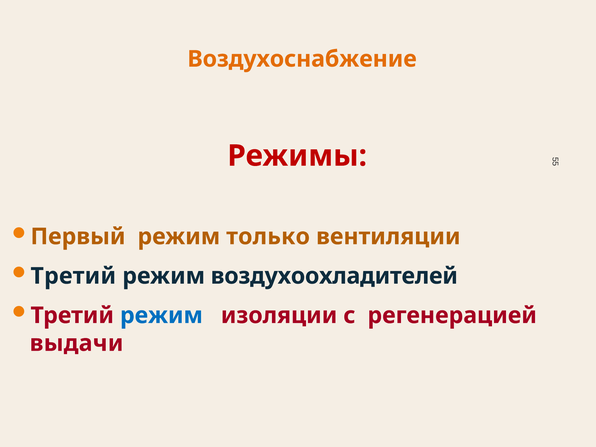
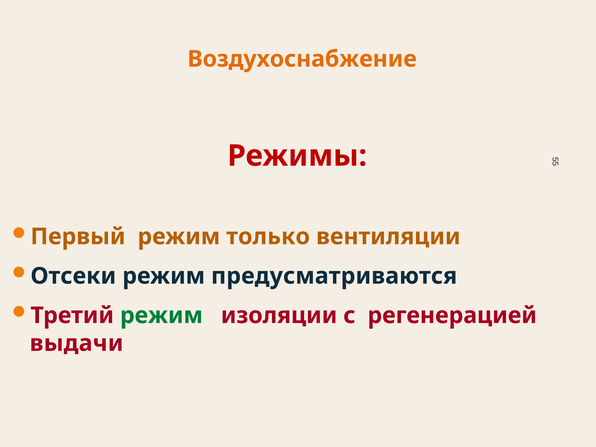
Третий: Третий -> Отсеки (73, 276)
воздухоохладителей: воздухоохладителей -> предусматриваются (334, 276)
режим colour: blue -> green (161, 315)
